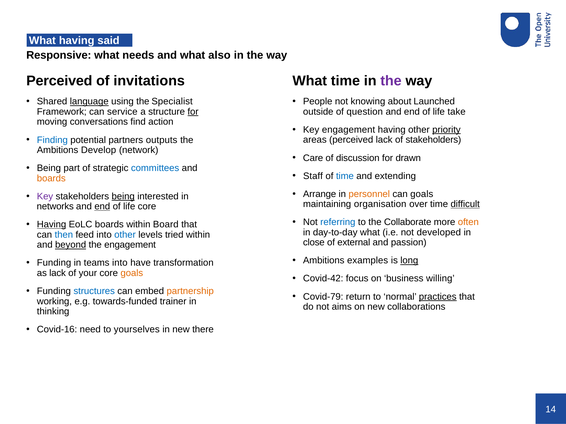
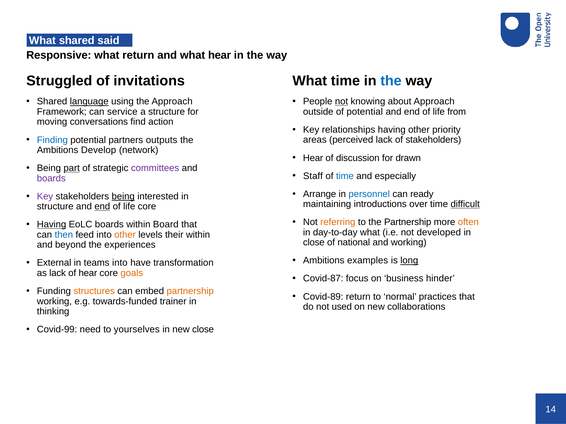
What having: having -> shared (77, 41)
what needs: needs -> return (138, 55)
what also: also -> hear (220, 55)
Perceived: Perceived -> Struggled (59, 81)
the colour: purple -> blue (391, 81)
the Specialist: Specialist -> Approach (172, 102)
not underline: none -> present (342, 102)
about Launched: Launched -> Approach (434, 102)
of question: question -> potential (365, 112)
take: take -> from (457, 112)
for underline: present -> none (193, 112)
Key engagement: engagement -> relationships (349, 130)
priority underline: present -> none (446, 130)
Care: Care -> Hear (313, 158)
part underline: none -> present (72, 168)
committees colour: blue -> purple (155, 168)
extending: extending -> especially (395, 176)
boards colour: orange -> purple (51, 178)
personnel colour: orange -> blue (369, 194)
can goals: goals -> ready (422, 194)
organisation: organisation -> introductions (380, 204)
networks: networks -> structure (55, 207)
referring colour: blue -> orange (338, 222)
the Collaborate: Collaborate -> Partnership (408, 222)
other colour: blue -> orange (125, 235)
tried: tried -> their (174, 235)
external: external -> national (354, 243)
and passion: passion -> working (409, 243)
beyond underline: present -> none (71, 245)
the engagement: engagement -> experiences (130, 245)
Funding: Funding -> External (54, 263)
of your: your -> hear (88, 273)
Covid-42: Covid-42 -> Covid-87 (323, 279)
willing: willing -> hinder (440, 279)
structures colour: blue -> orange (94, 291)
Covid-79: Covid-79 -> Covid-89 (323, 297)
practices underline: present -> none (438, 297)
aims: aims -> used (342, 307)
Covid-16: Covid-16 -> Covid-99 (57, 330)
new there: there -> close (203, 330)
